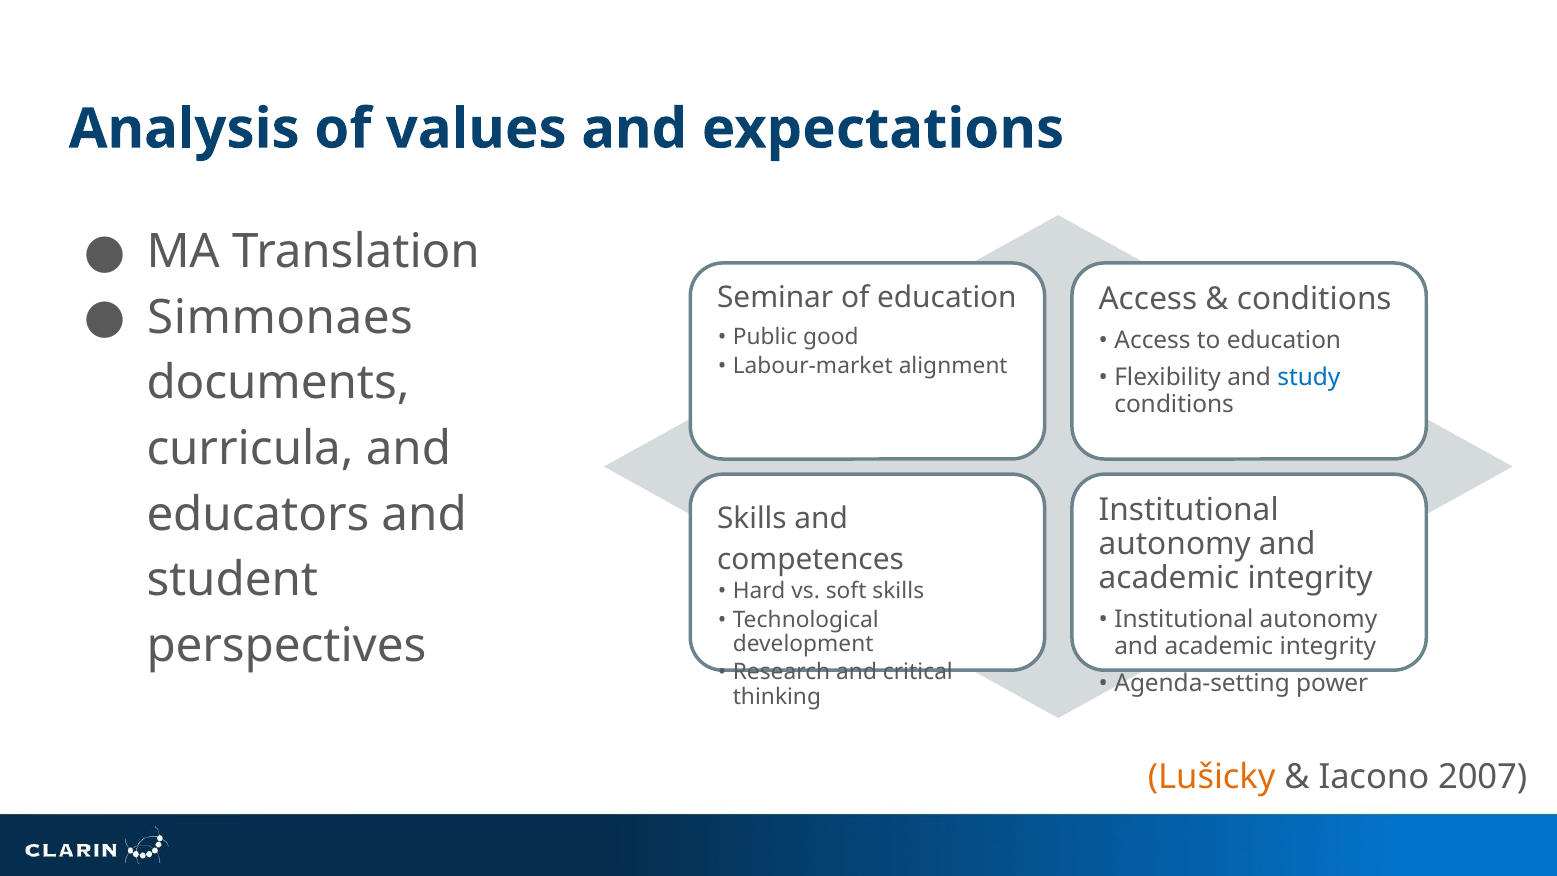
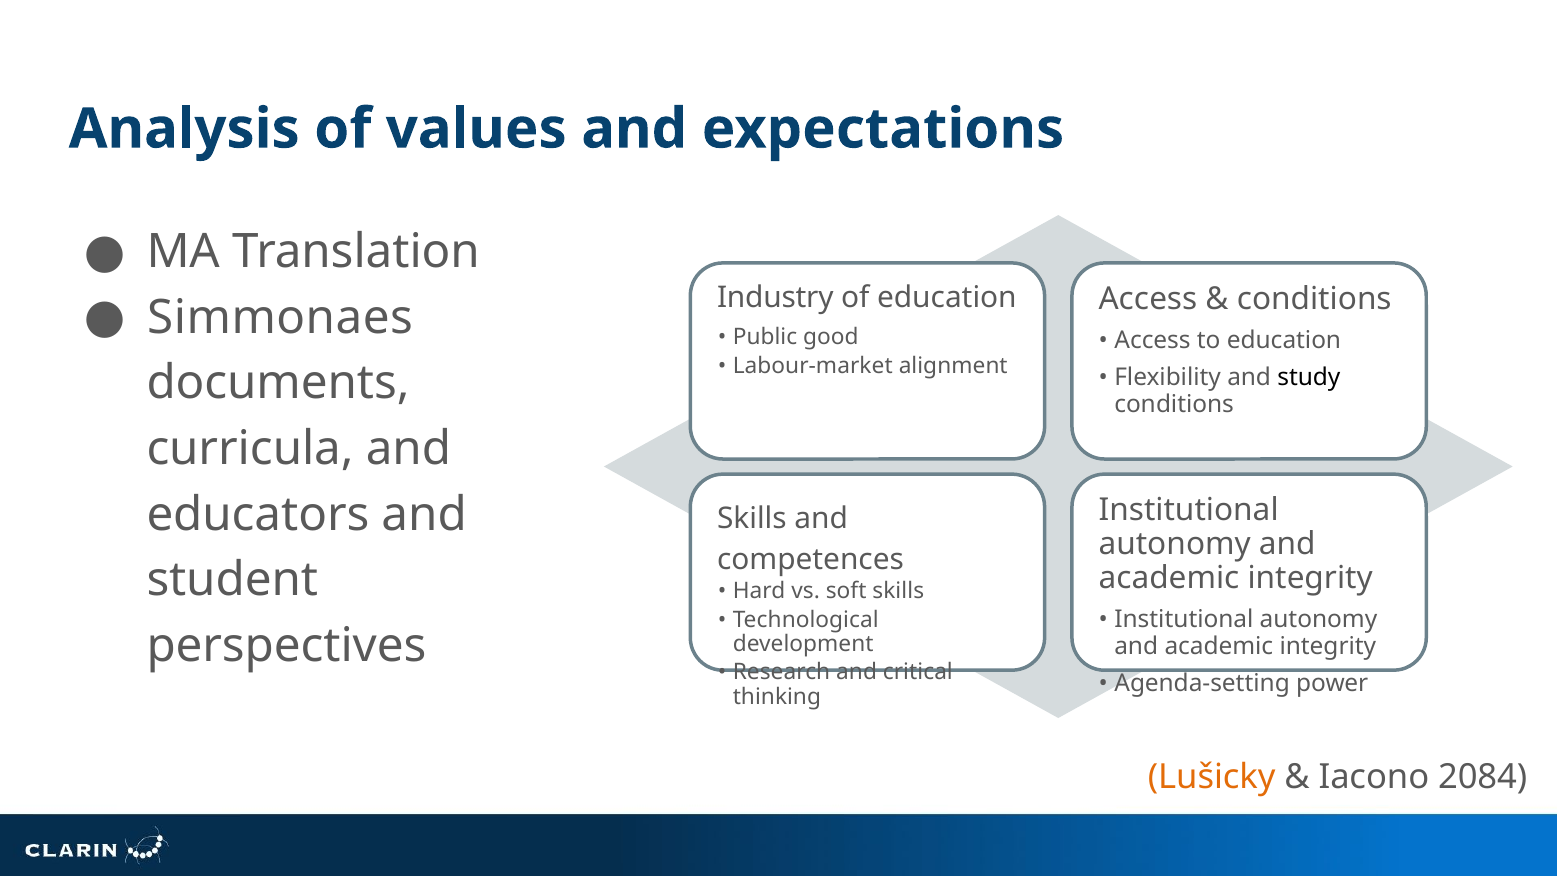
Seminar: Seminar -> Industry (775, 298)
study colour: blue -> black (1309, 378)
2007: 2007 -> 2084 (1483, 777)
